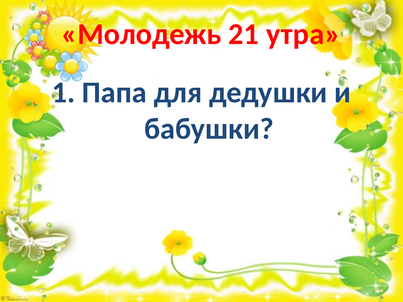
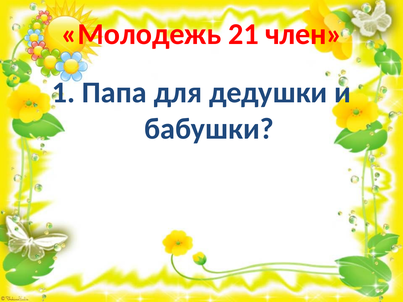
утра: утра -> член (304, 34)
